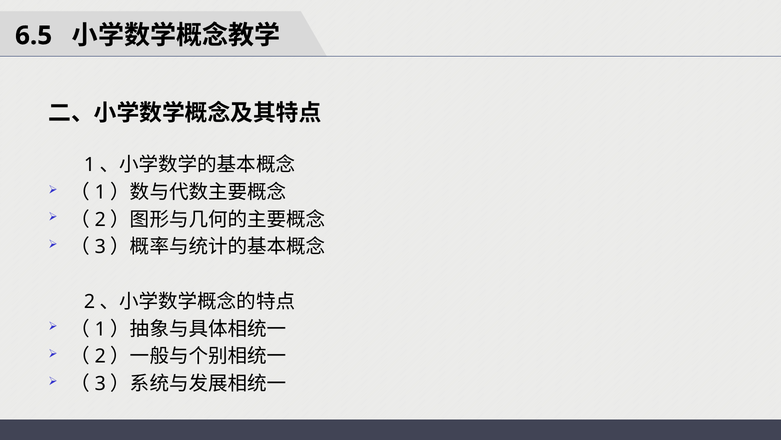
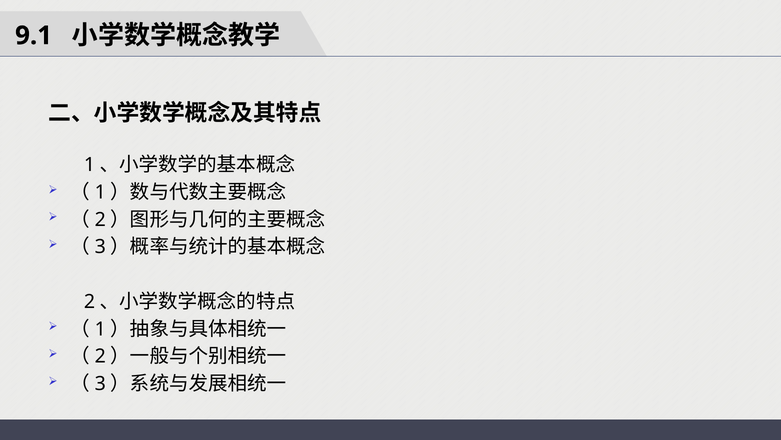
6.5: 6.5 -> 9.1 (34, 36)
